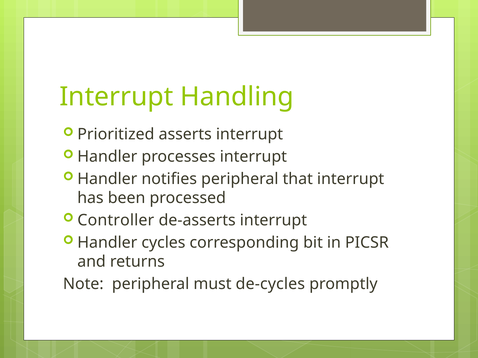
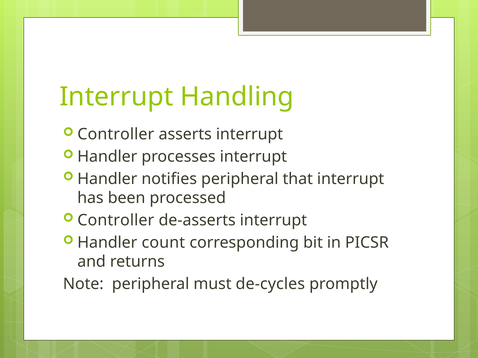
Prioritized: Prioritized -> Controller (116, 135)
cycles: cycles -> count (163, 243)
